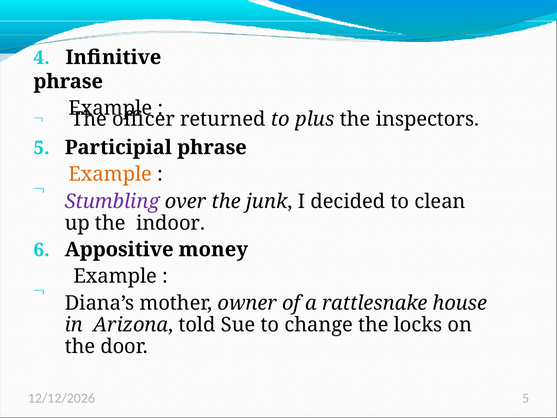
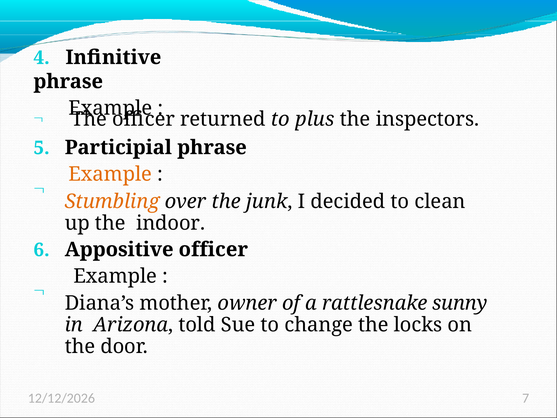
Stumbling colour: purple -> orange (112, 201)
Appositive money: money -> officer (213, 249)
house: house -> sunny (460, 303)
5: 5 -> 7 (526, 398)
